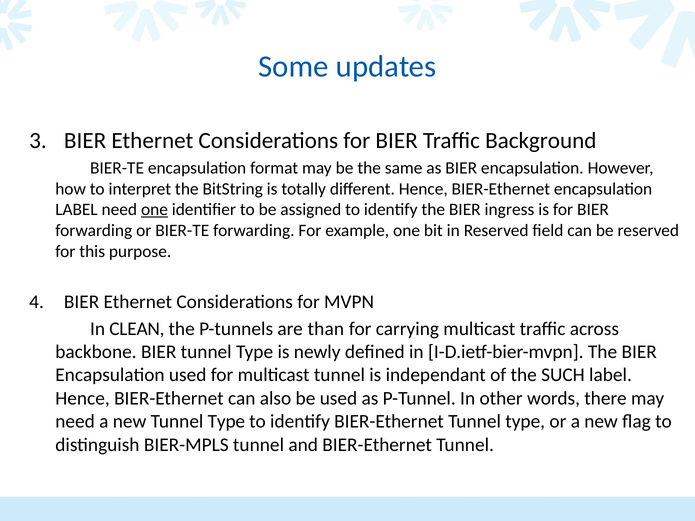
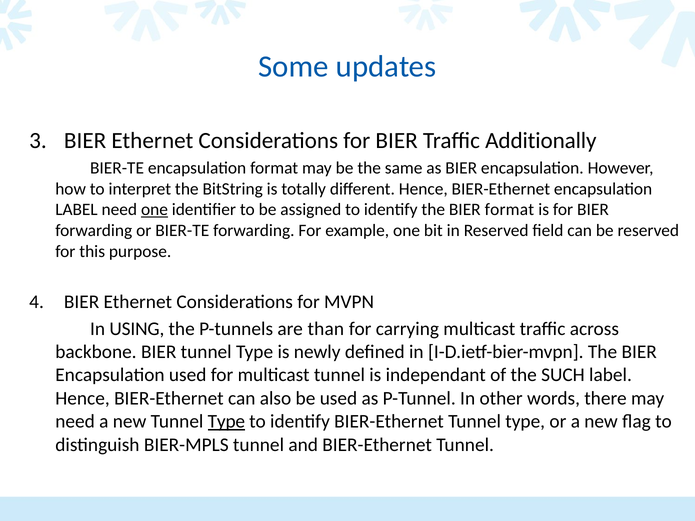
Background: Background -> Additionally (541, 141)
BIER ingress: ingress -> format (509, 210)
CLEAN: CLEAN -> USING (137, 329)
Type underline: none -> present (226, 422)
